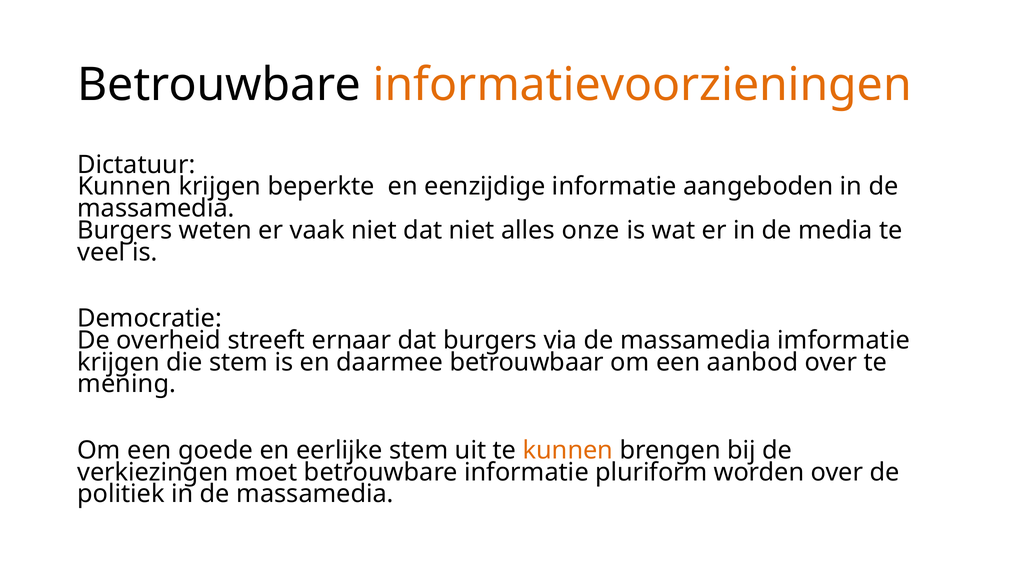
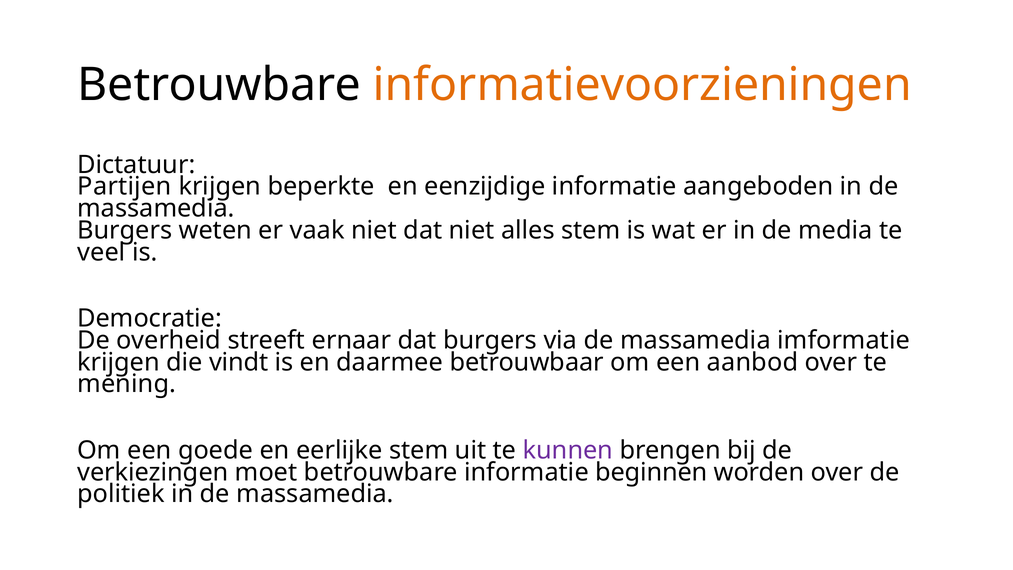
Kunnen: Kunnen -> Partijen (124, 187)
alles onze: onze -> stem (591, 230)
die stem: stem -> vindt (239, 362)
kunnen colour: orange -> purple (568, 450)
pluriform: pluriform -> beginnen (651, 472)
